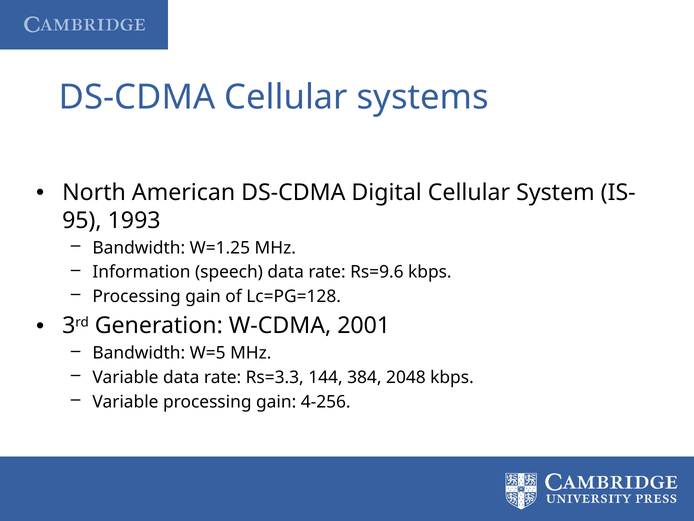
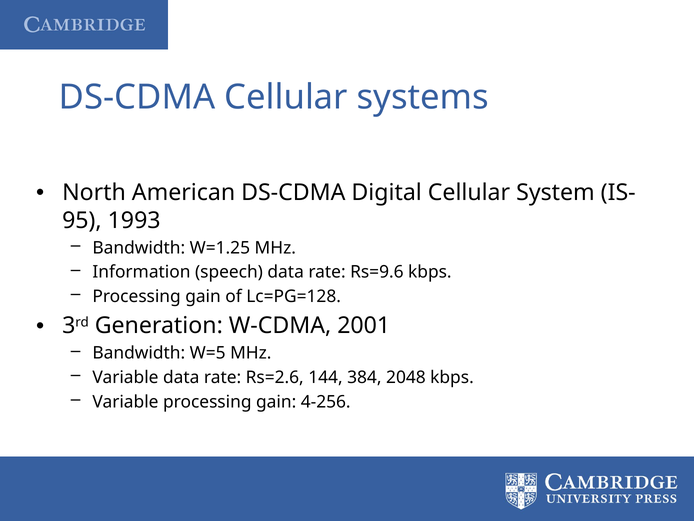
Rs=3.3: Rs=3.3 -> Rs=2.6 (275, 377)
